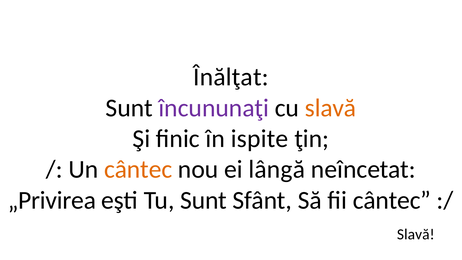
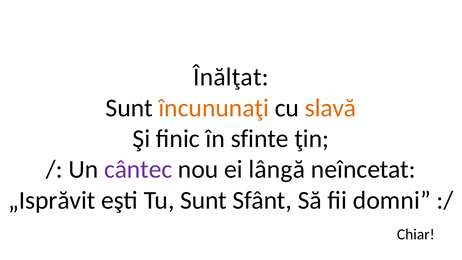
încununaţi colour: purple -> orange (214, 108)
ispite: ispite -> sfinte (260, 139)
cântec colour: orange -> purple (138, 169)
„Privirea: „Privirea -> „Isprăvit (52, 200)
fii cântec: cântec -> domni (392, 200)
Slavă: Slavă -> Chiar (416, 234)
